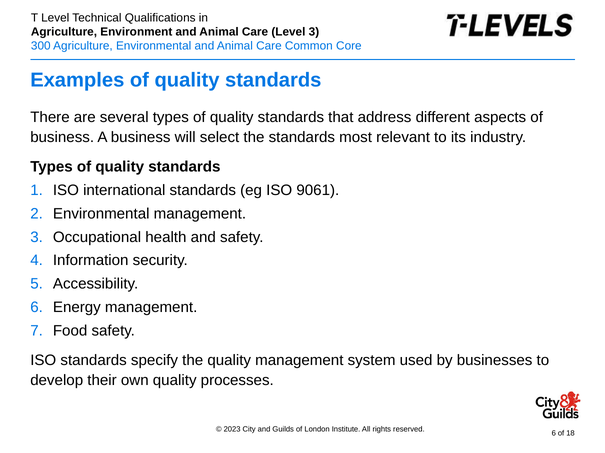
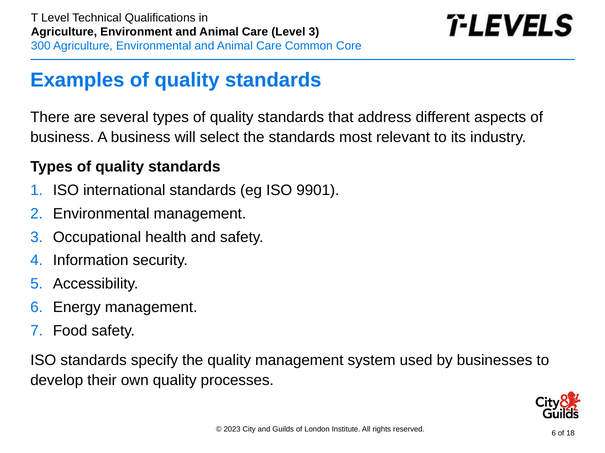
9061: 9061 -> 9901 (318, 190)
